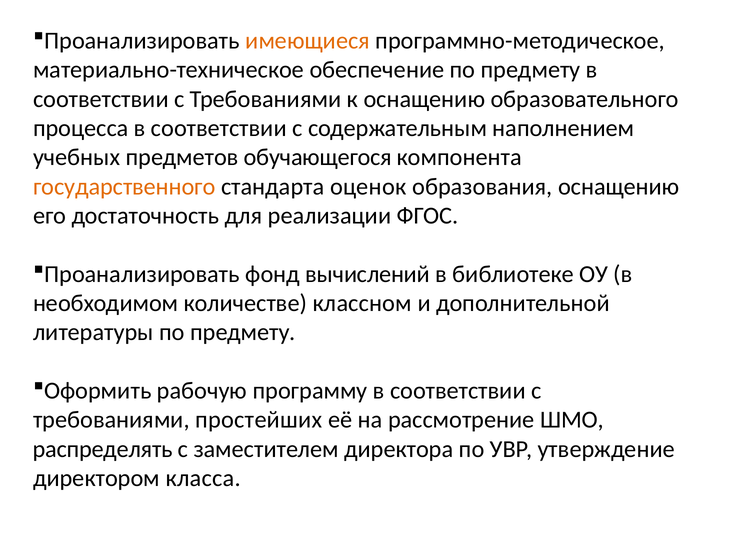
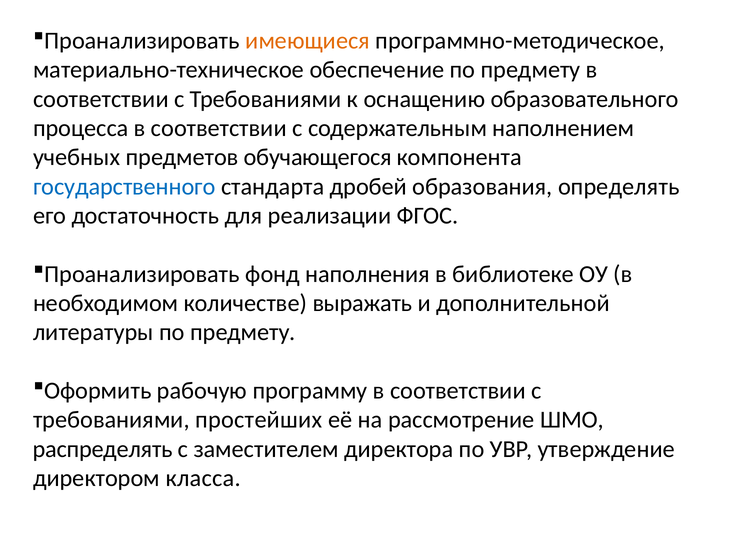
государственного colour: orange -> blue (124, 187)
оценок: оценок -> дробей (368, 187)
образования оснащению: оснащению -> определять (619, 187)
вычислений: вычислений -> наполнения (368, 274)
классном: классном -> выражать (362, 303)
